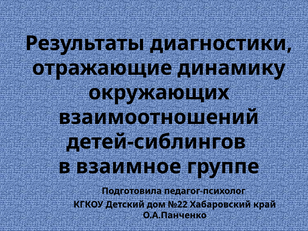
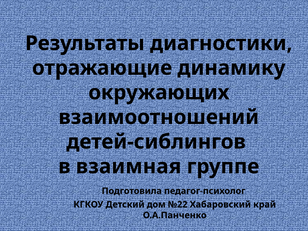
взаимное: взаимное -> взаимная (129, 166)
